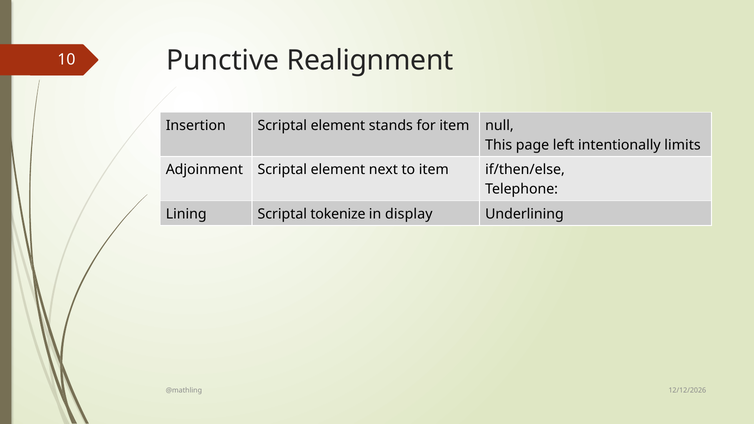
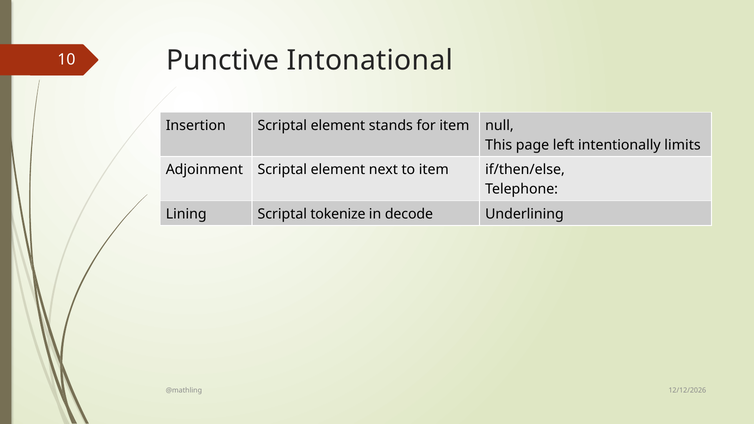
Realignment: Realignment -> Intonational (370, 60)
display: display -> decode (409, 214)
